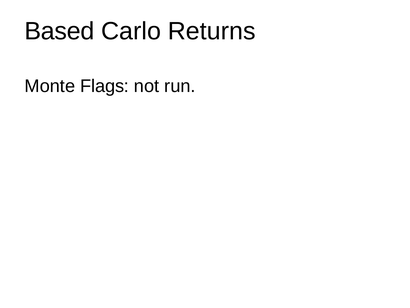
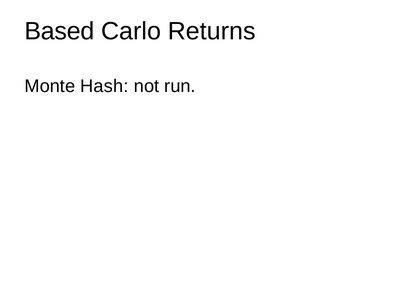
Flags: Flags -> Hash (104, 86)
